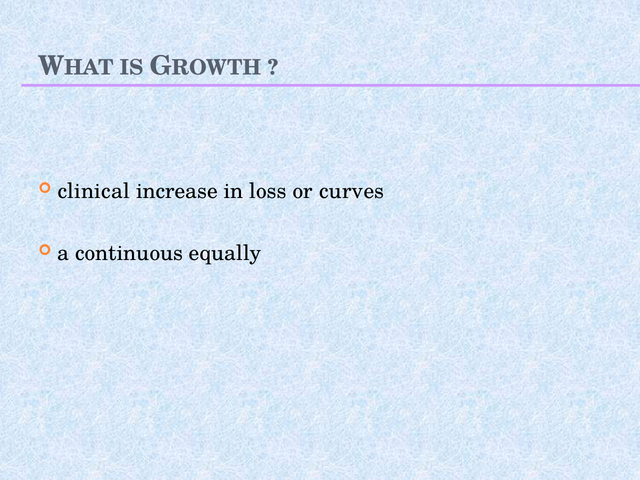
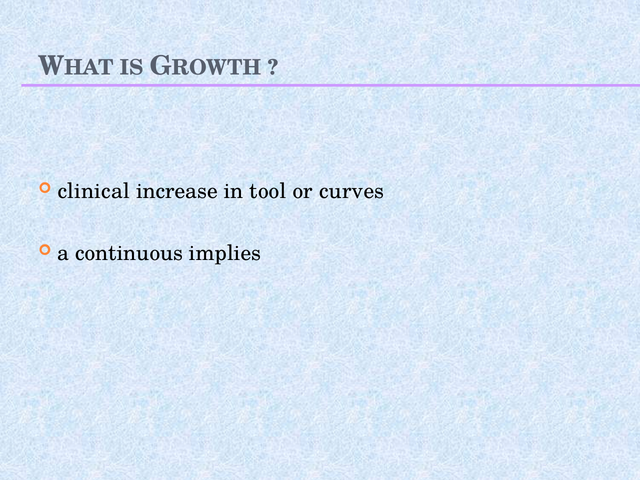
loss: loss -> tool (268, 191)
equally: equally -> implies (225, 253)
